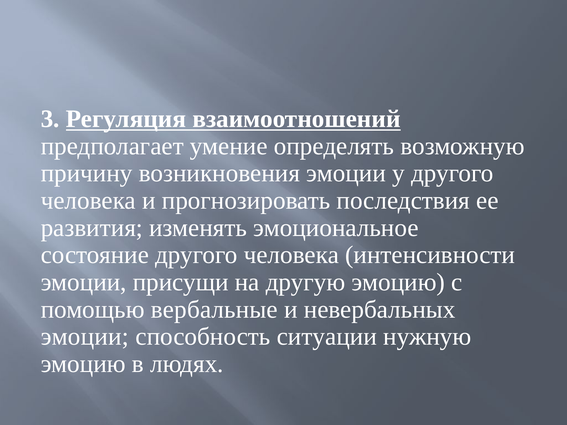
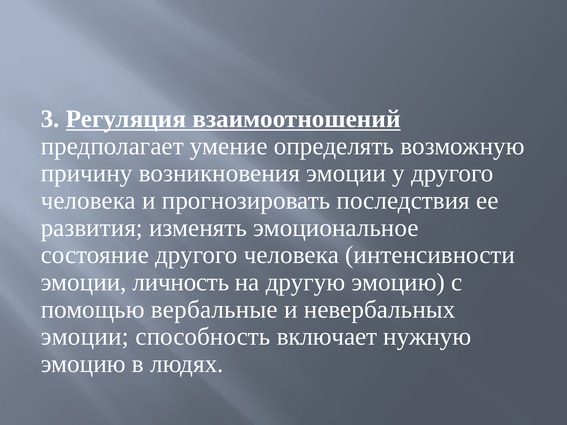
присущи: присущи -> личность (181, 282)
ситуации: ситуации -> включает (327, 337)
